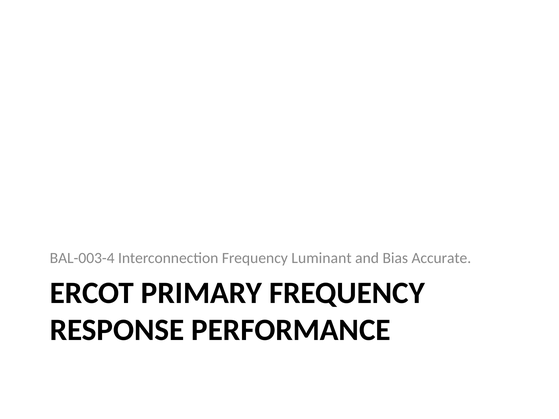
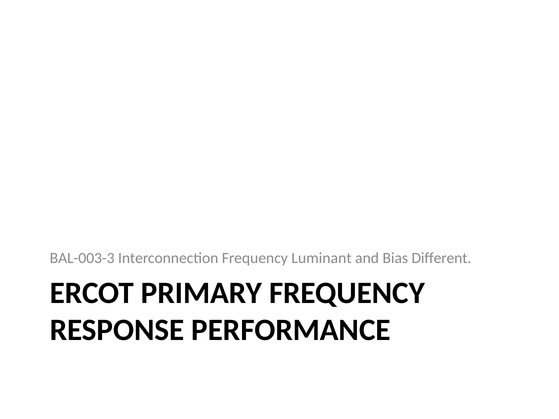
BAL-003-4: BAL-003-4 -> BAL-003-3 (82, 258)
Accurate: Accurate -> Different (441, 258)
